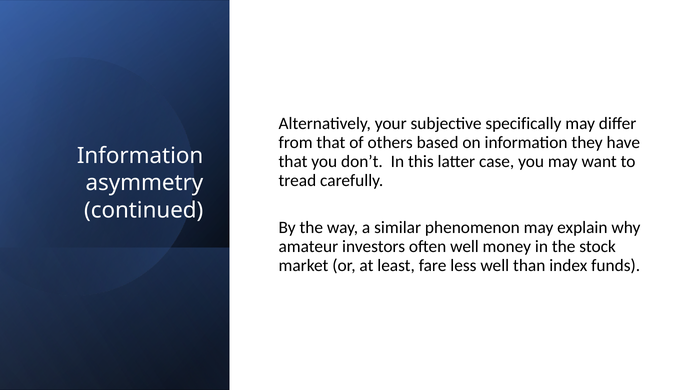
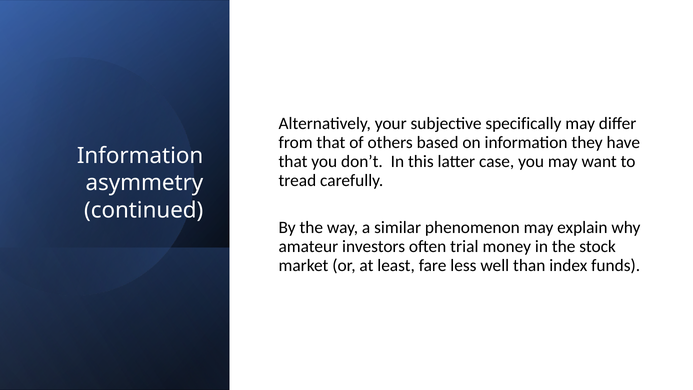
often well: well -> trial (464, 246)
